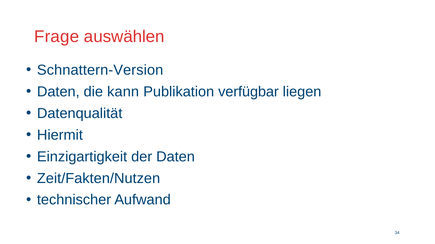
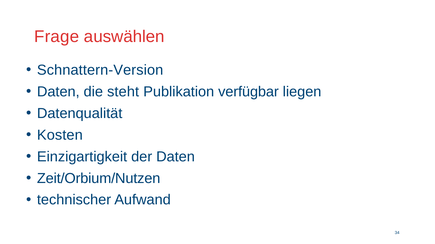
kann: kann -> steht (123, 92)
Hiermit: Hiermit -> Kosten (60, 135)
Zeit/Fakten/Nutzen: Zeit/Fakten/Nutzen -> Zeit/Orbium/Nutzen (99, 179)
